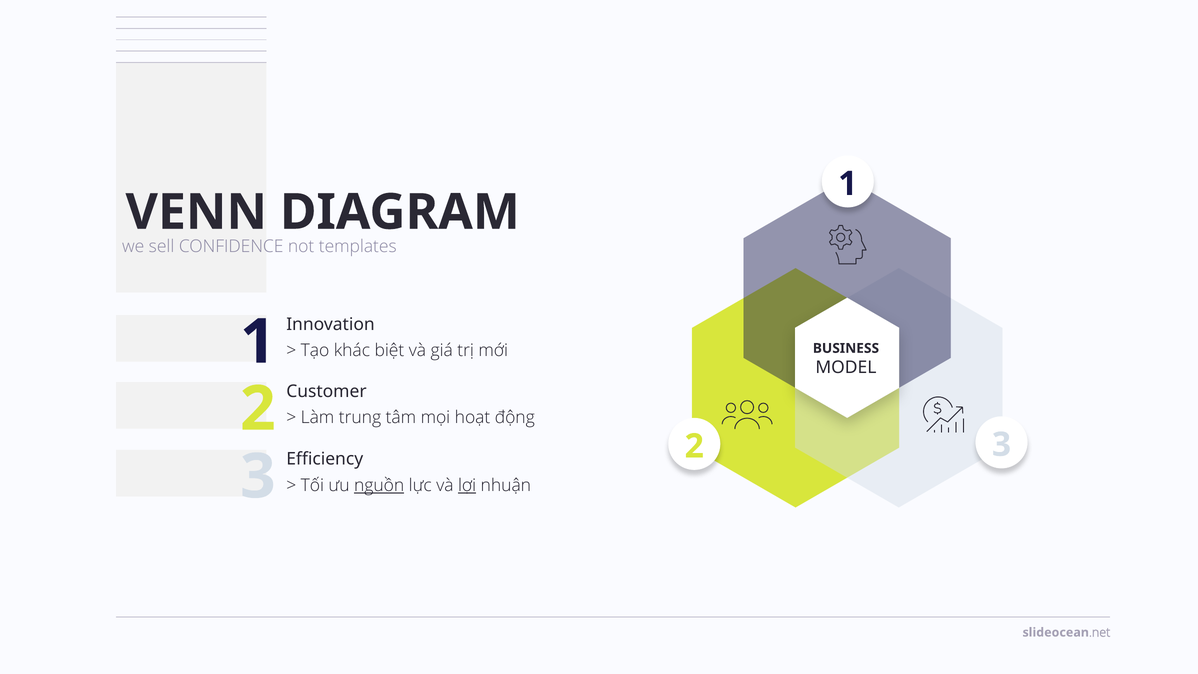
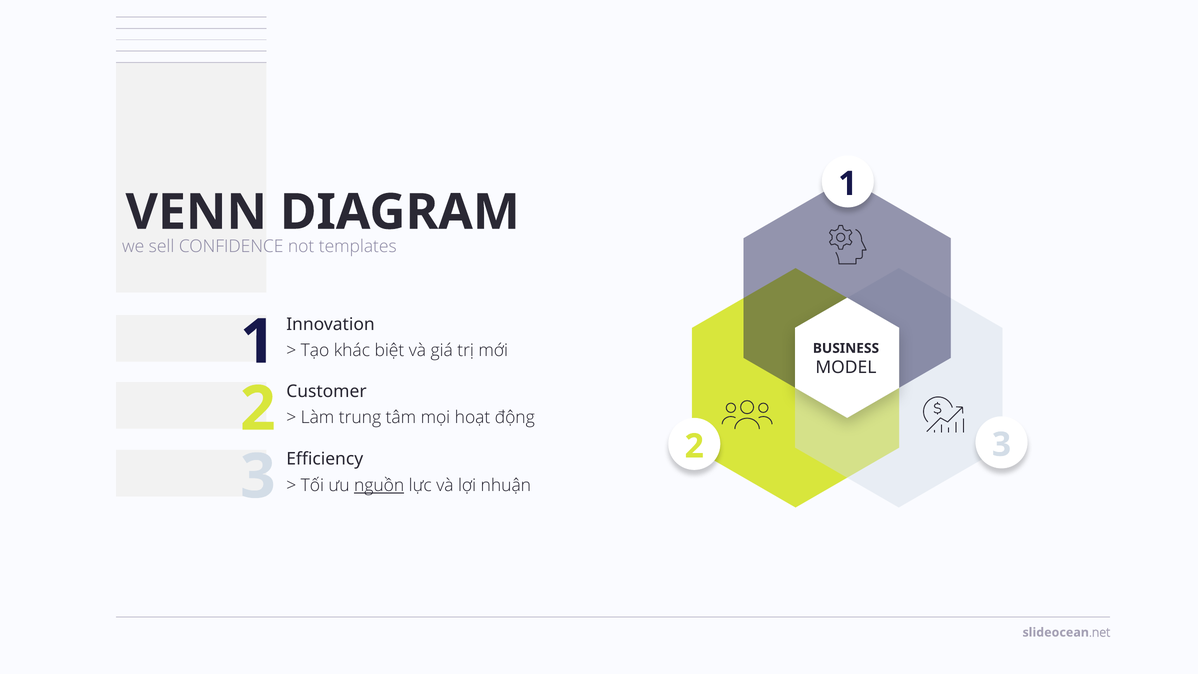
lợi underline: present -> none (467, 485)
